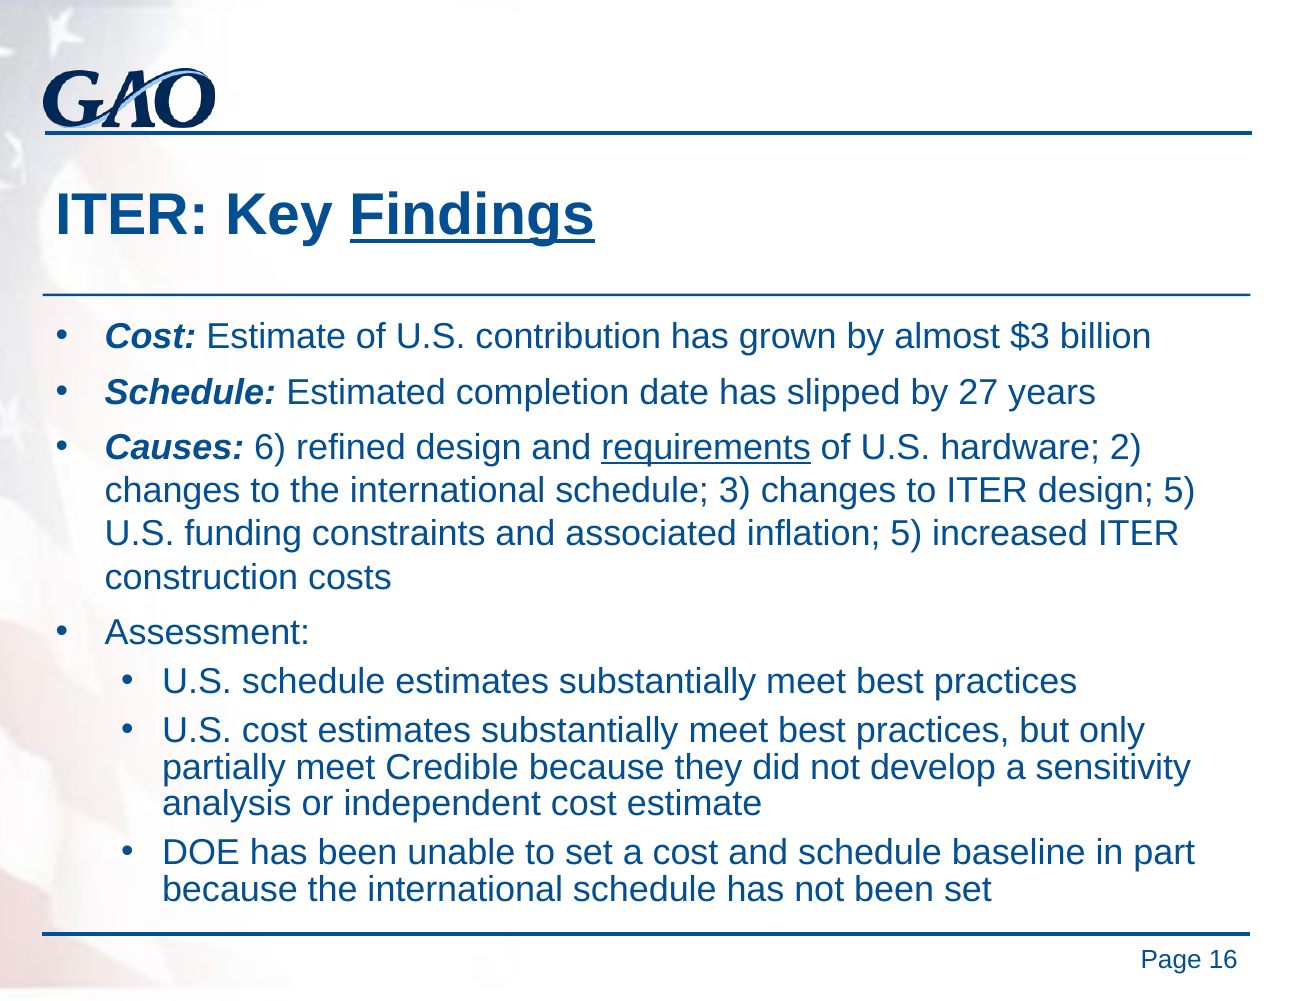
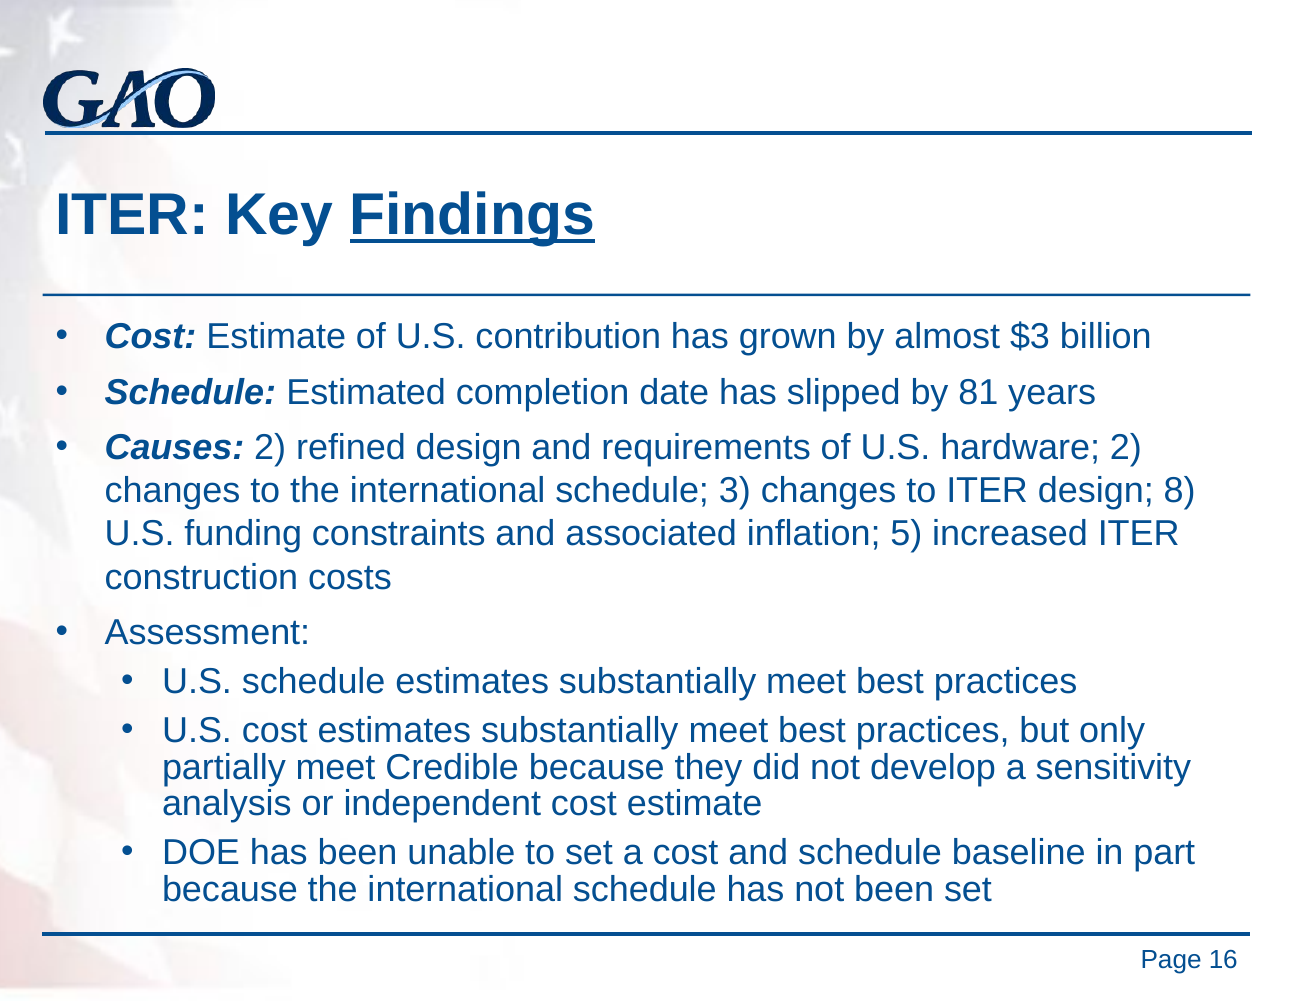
27: 27 -> 81 (978, 393)
Causes 6: 6 -> 2 (270, 448)
requirements underline: present -> none (706, 448)
design 5: 5 -> 8 (1180, 491)
